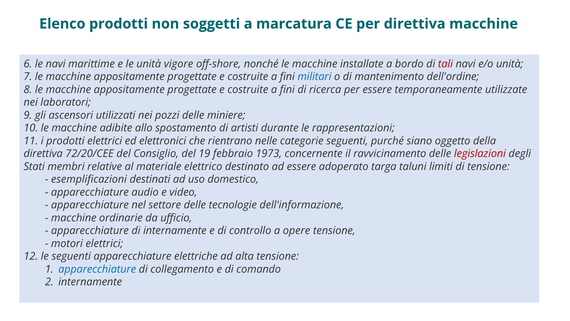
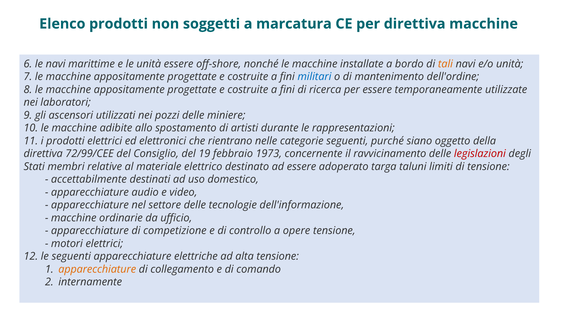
unità vigore: vigore -> essere (179, 64)
tali colour: red -> orange (445, 64)
72/20/CEE: 72/20/CEE -> 72/99/CEE (90, 154)
esemplificazioni: esemplificazioni -> accettabilmente (89, 179)
di internamente: internamente -> competizione (175, 230)
apparecchiature colour: blue -> orange (97, 269)
